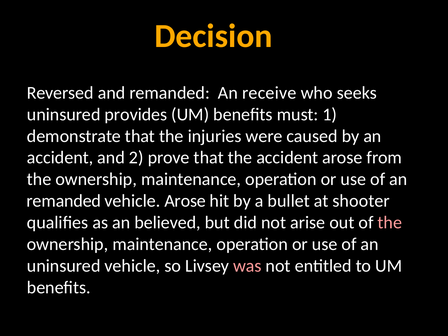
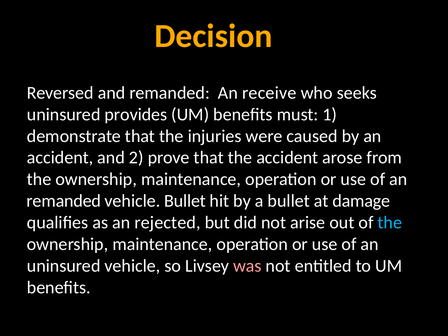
vehicle Arose: Arose -> Bullet (185, 201)
shooter: shooter -> damage (361, 201)
believed: believed -> rejected (167, 223)
the colour: pink -> light blue (390, 223)
